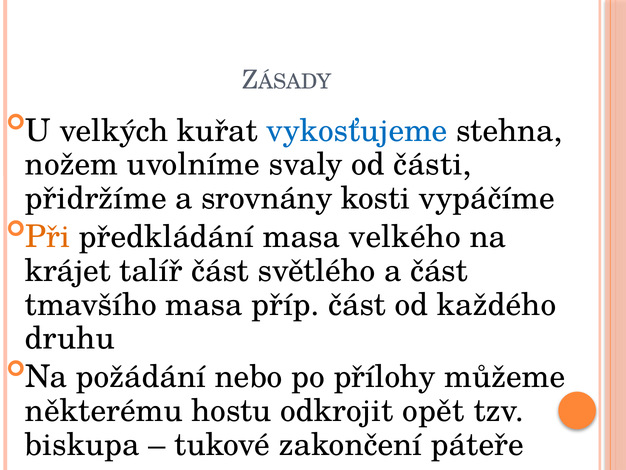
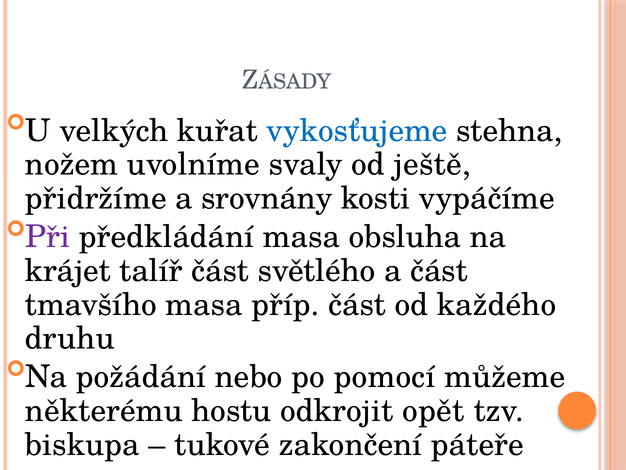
části: části -> ještě (432, 164)
Při colour: orange -> purple (48, 237)
velkého: velkého -> obsluha (405, 237)
přílohy: přílohy -> pomocí (385, 377)
